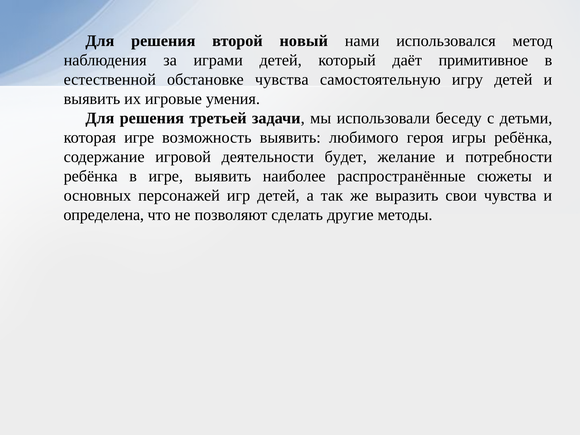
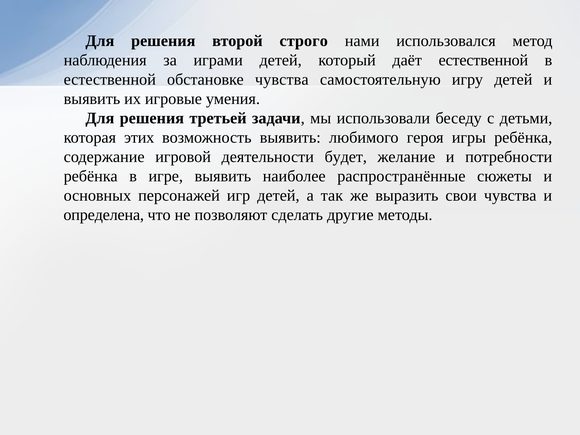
новый: новый -> строго (304, 41)
даёт примитивное: примитивное -> естественной (483, 60)
которая игре: игре -> этих (139, 138)
